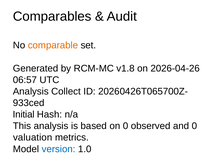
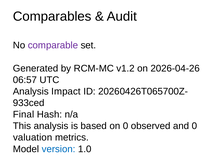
comparable colour: orange -> purple (53, 45)
v1.8: v1.8 -> v1.2 (126, 68)
Collect: Collect -> Impact (66, 91)
Initial: Initial -> Final (24, 114)
